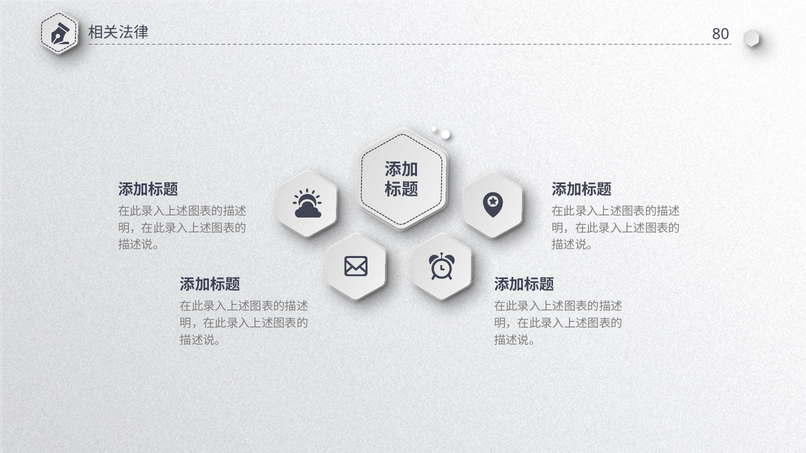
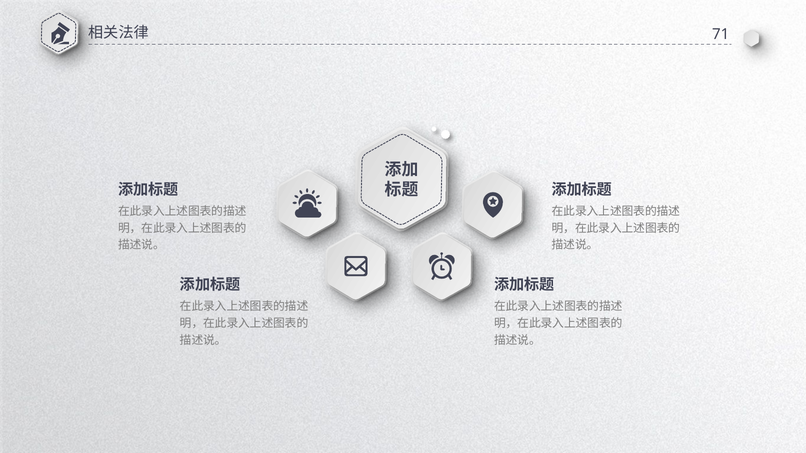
80: 80 -> 71 (721, 34)
